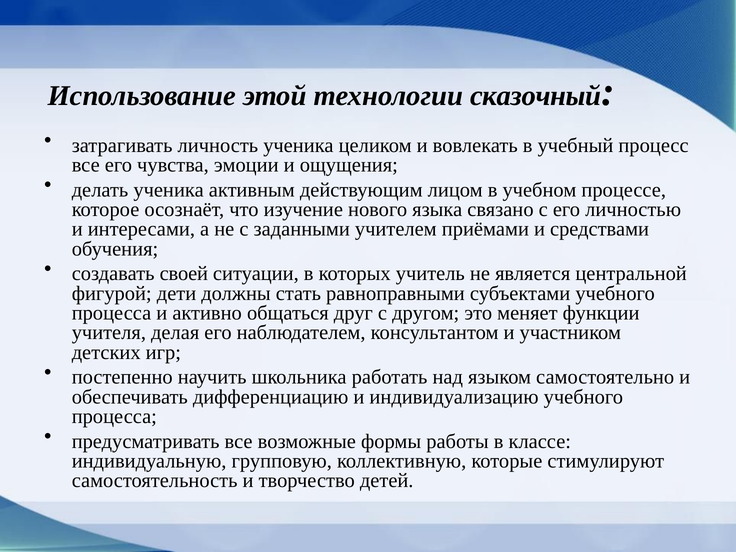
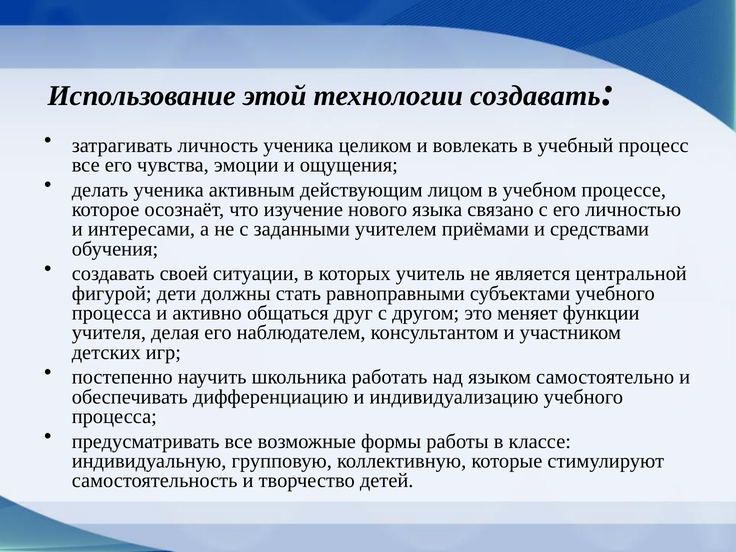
технологии сказочный: сказочный -> создавать (535, 96)
